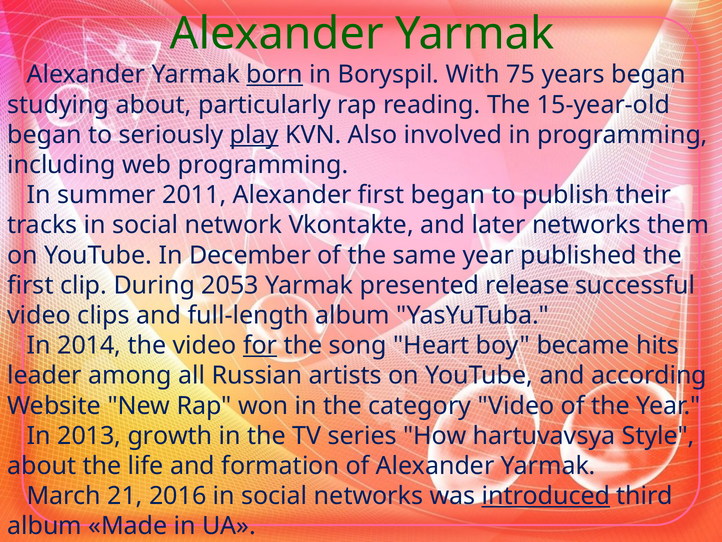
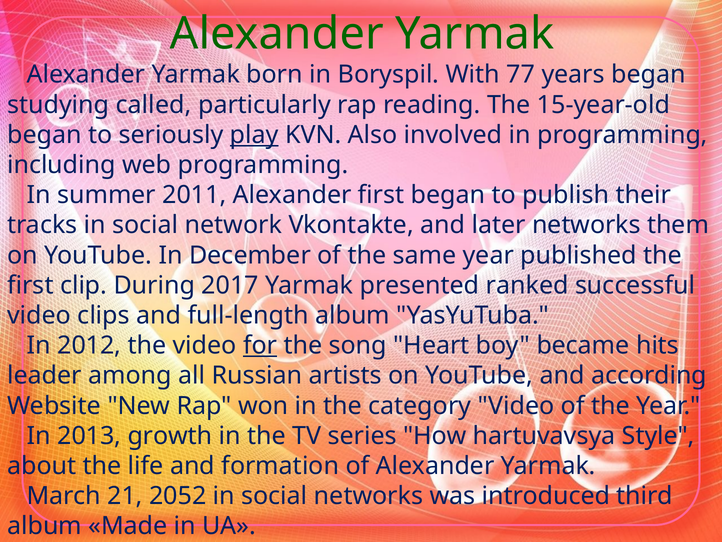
born underline: present -> none (275, 75)
75: 75 -> 77 (521, 75)
studying about: about -> called (154, 105)
2053: 2053 -> 2017 (230, 285)
release: release -> ranked (527, 285)
2014: 2014 -> 2012 (89, 345)
2016: 2016 -> 2052 (178, 496)
introduced underline: present -> none (546, 496)
